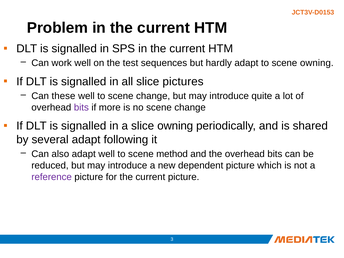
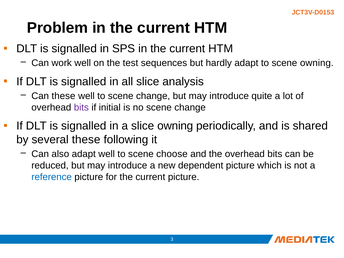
pictures: pictures -> analysis (183, 82)
more: more -> initial (110, 107)
several adapt: adapt -> these (86, 140)
method: method -> choose (172, 154)
reference colour: purple -> blue (52, 177)
